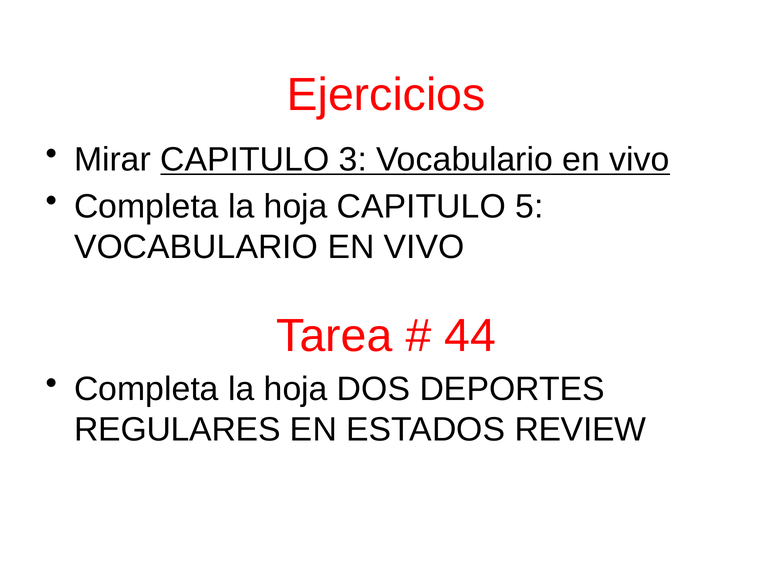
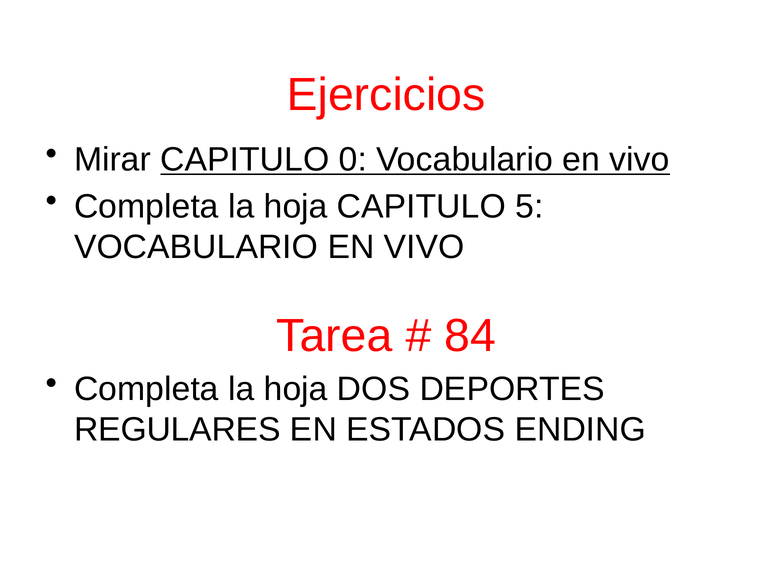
3: 3 -> 0 (353, 159)
44: 44 -> 84 (470, 336)
REVIEW: REVIEW -> ENDING (580, 430)
